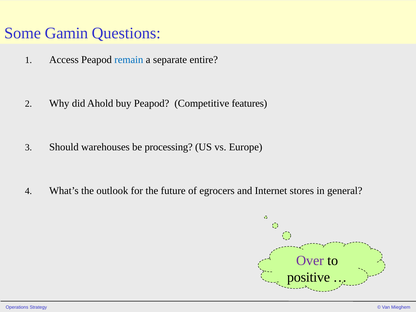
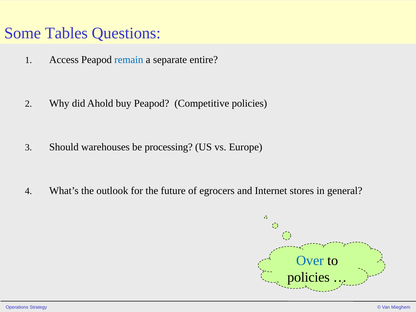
Gamin: Gamin -> Tables (66, 33)
Competitive features: features -> policies (249, 103)
Over colour: purple -> blue (310, 261)
positive: positive -> policies (309, 277)
